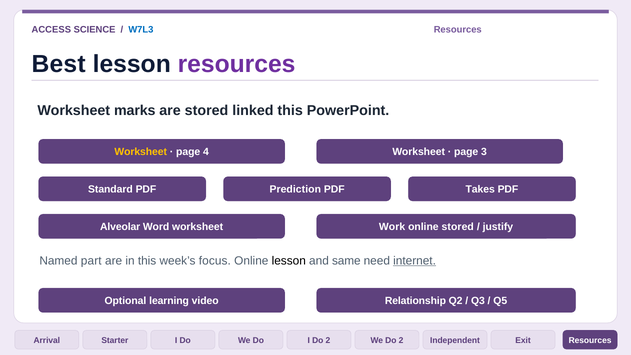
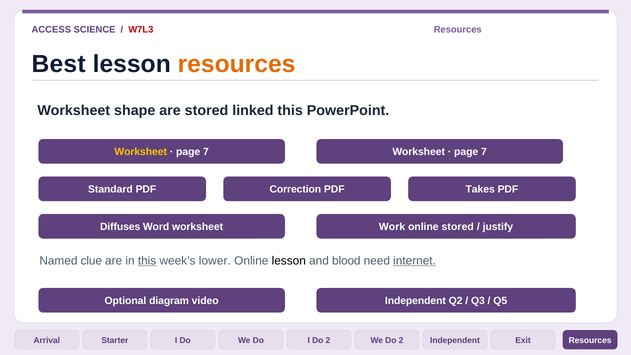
W7L3 colour: blue -> red (141, 30)
resources colour: purple -> orange (237, 64)
marks: marks -> shape (135, 110)
4: 4 -> 7 (206, 152)
3: 3 -> 7 (484, 152)
Prediction: Prediction -> Correction (295, 190)
Alveolar: Alveolar -> Diffuses (120, 227)
part: part -> clue (91, 261)
this underline: none -> present (147, 261)
focus: focus -> lower (215, 261)
same: same -> blood (346, 261)
learning: learning -> diagram (169, 301)
video Relationship: Relationship -> Independent (415, 301)
